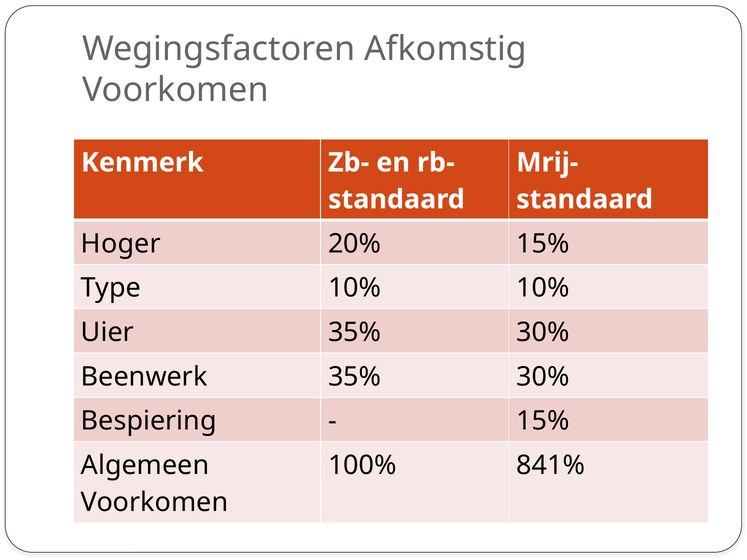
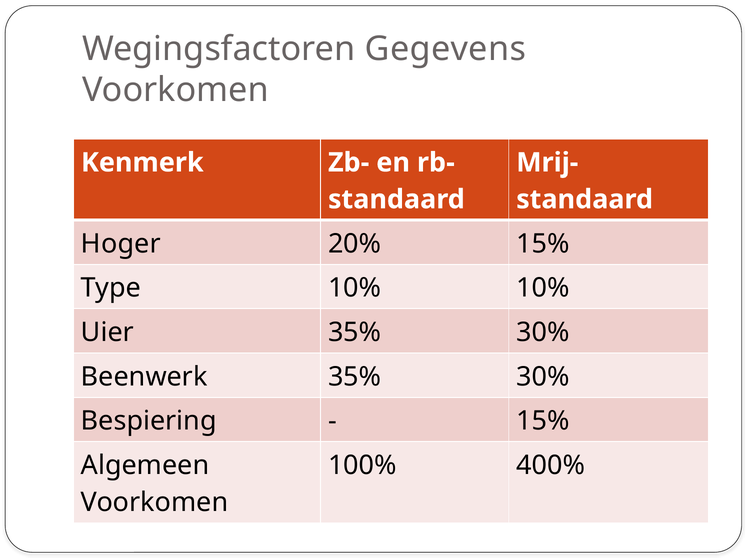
Afkomstig: Afkomstig -> Gegevens (445, 49)
841%: 841% -> 400% (551, 466)
